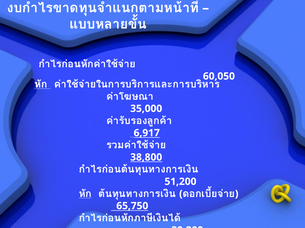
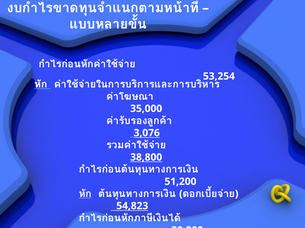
60,050: 60,050 -> 53,254 (219, 76)
6,917: 6,917 -> 3,076 (147, 133)
65,750: 65,750 -> 54,823 (132, 207)
